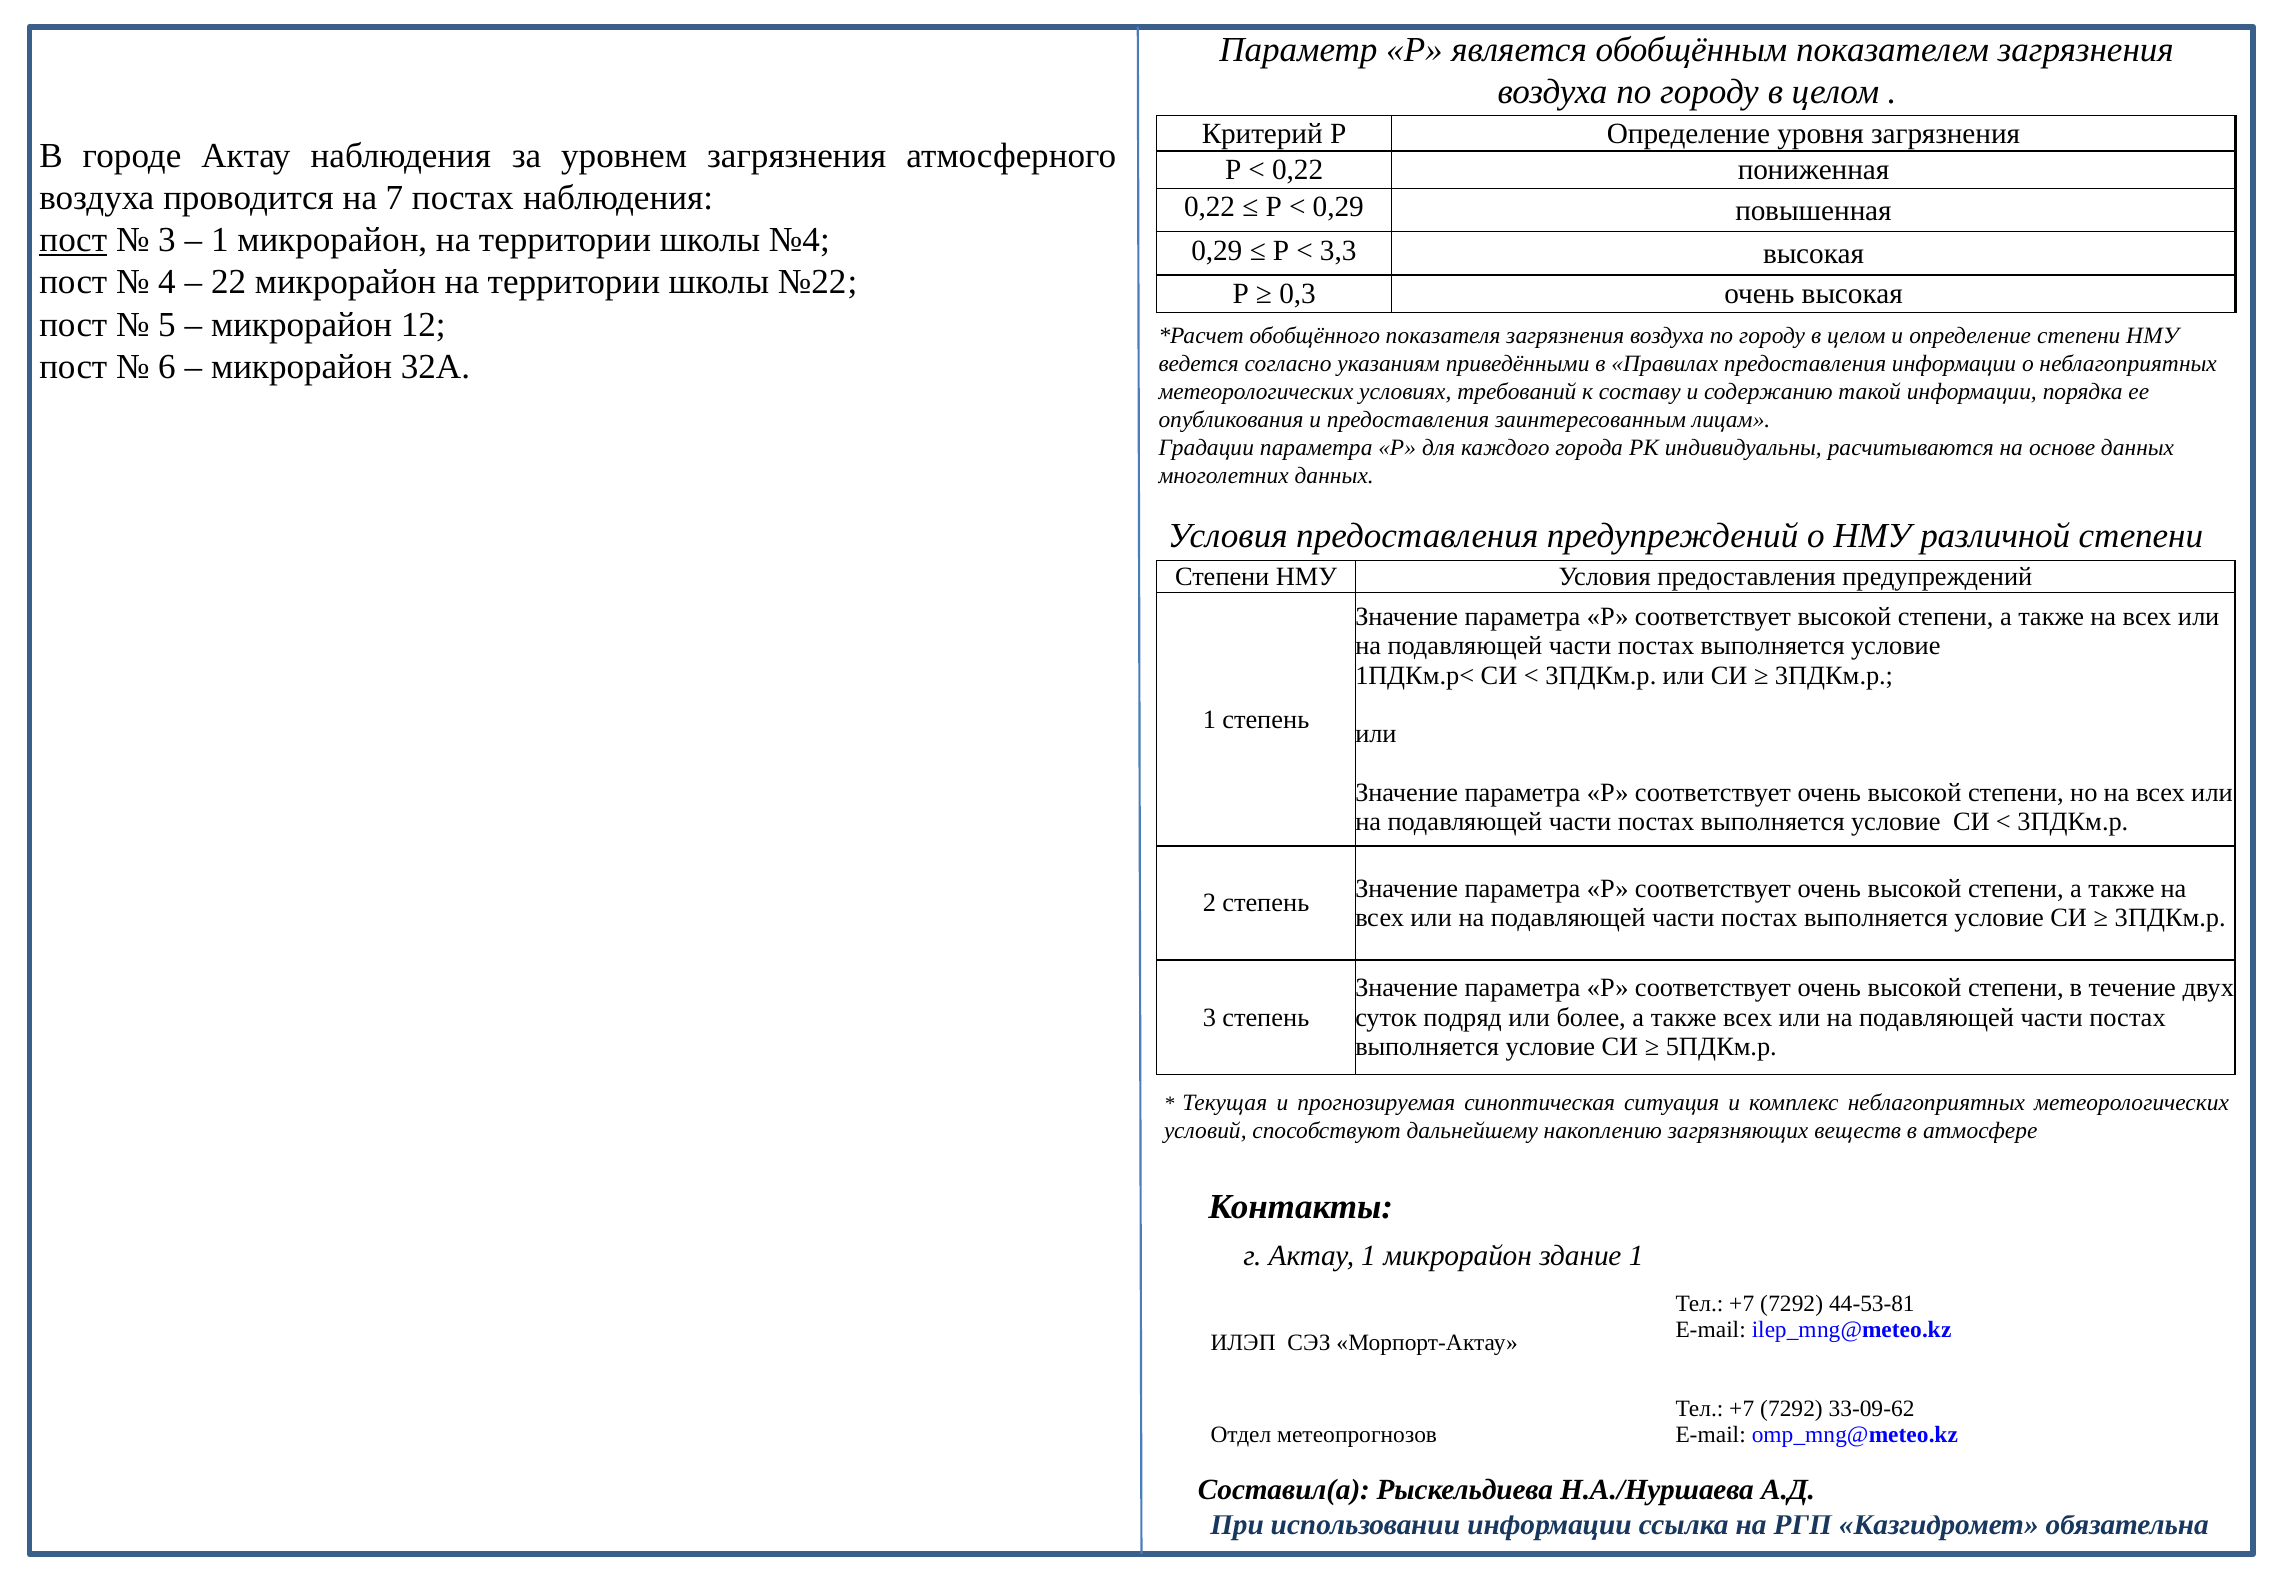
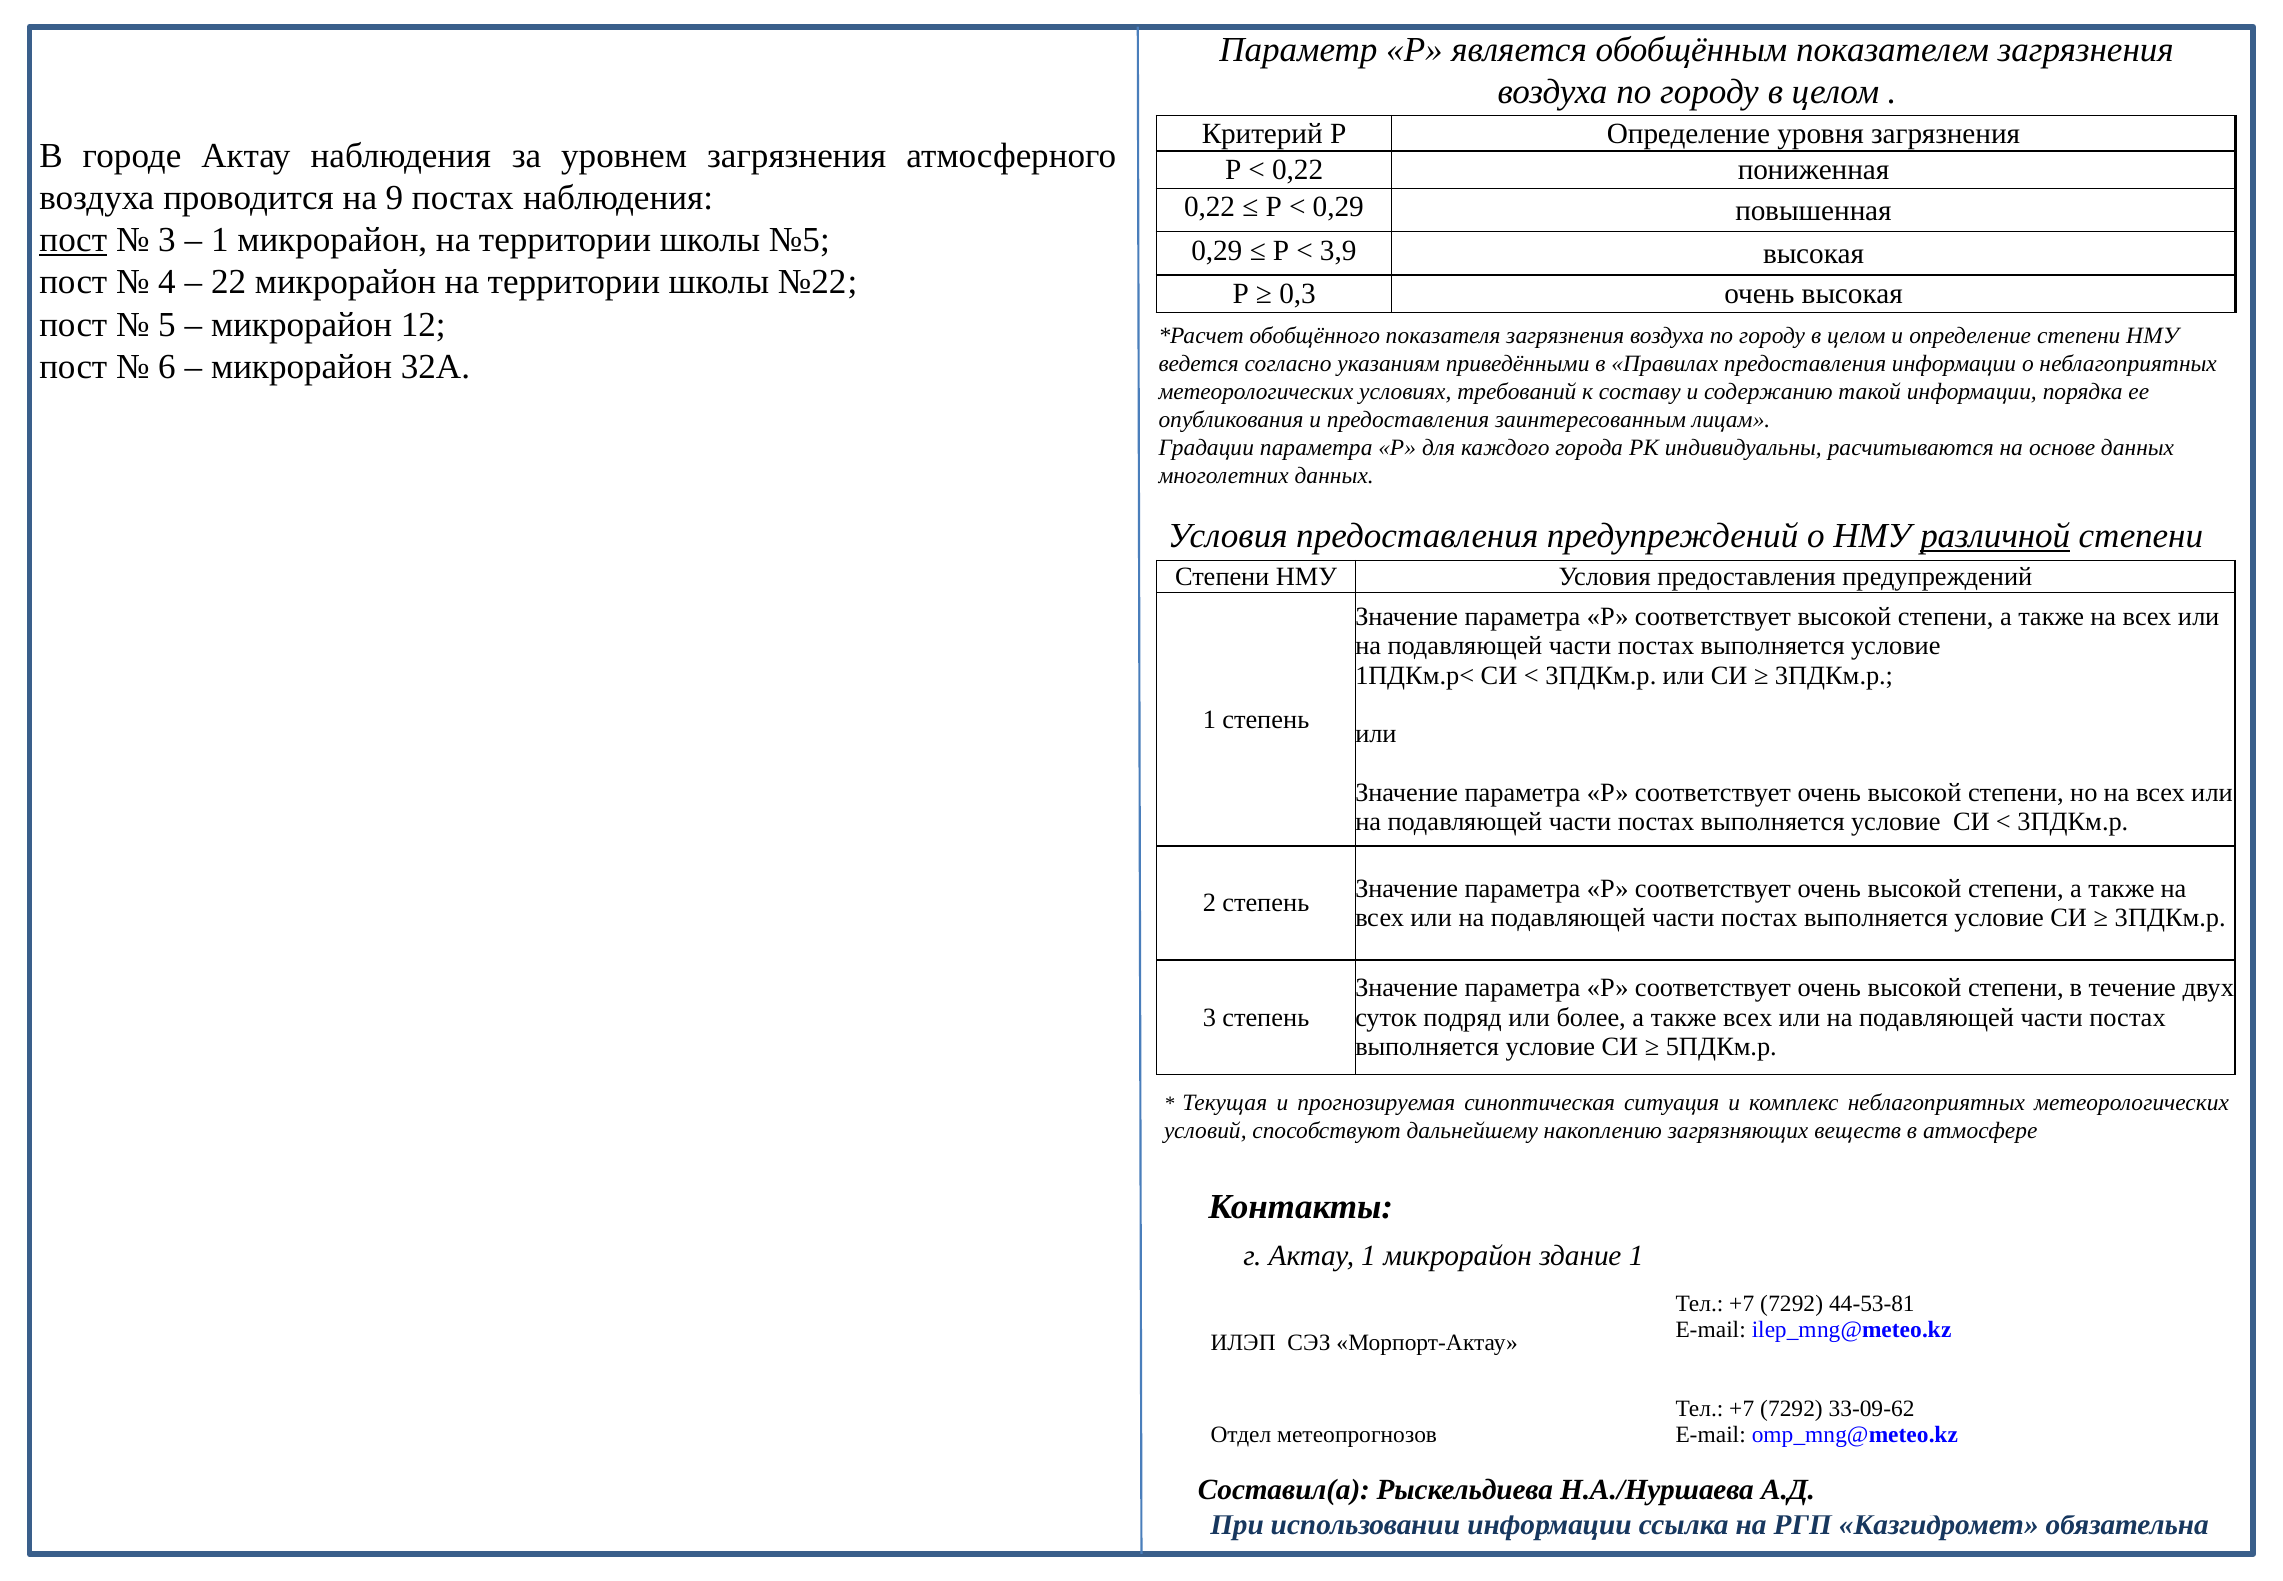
7: 7 -> 9 (394, 198)
№4: №4 -> №5 (799, 240)
3,3: 3,3 -> 3,9 (1338, 250)
различной underline: none -> present (1995, 536)
